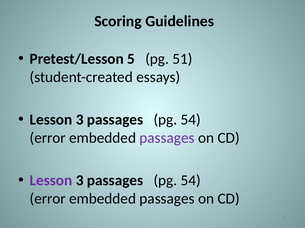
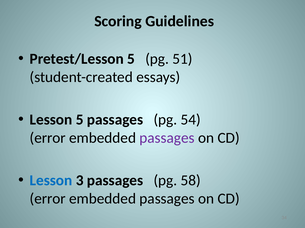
3: 3 -> 5 (80, 120)
Lesson colour: purple -> blue (51, 181)
54: 54 -> 58 (191, 181)
